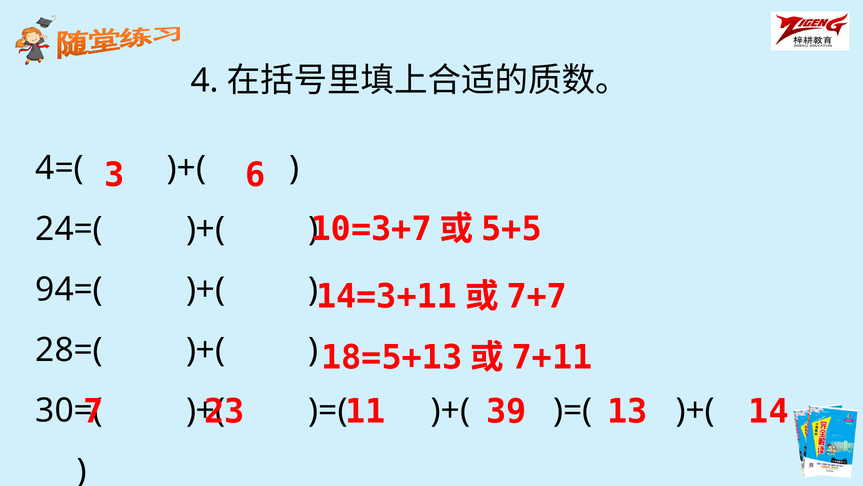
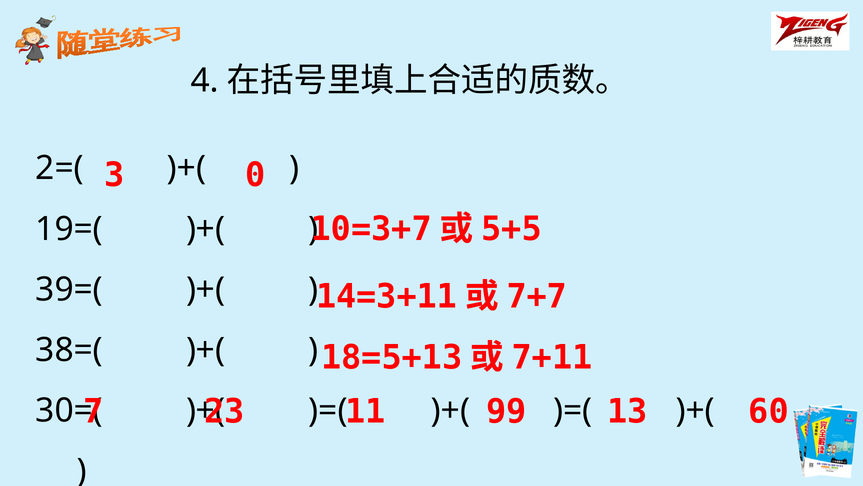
4=(: 4=( -> 2=( (60, 168)
6: 6 -> 0 (255, 175)
24=(: 24=( -> 19=( (69, 229)
94=(: 94=( -> 39=( (69, 289)
28=(: 28=( -> 38=( (69, 350)
39: 39 -> 99 (506, 411)
14: 14 -> 60 (769, 411)
